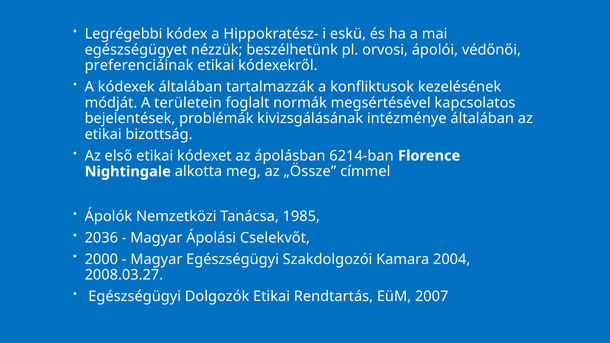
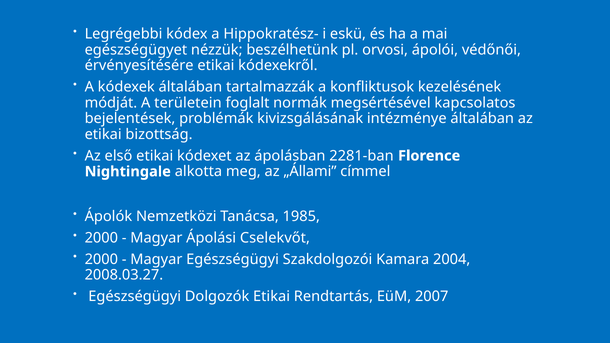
preferenciáinak: preferenciáinak -> érvényesítésére (139, 66)
6214-ban: 6214-ban -> 2281-ban (361, 156)
„Össze: „Össze -> „Állami (310, 172)
2036: 2036 -> 2000 (101, 238)
